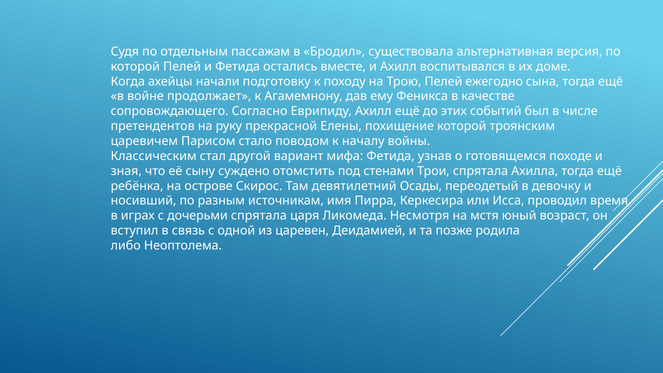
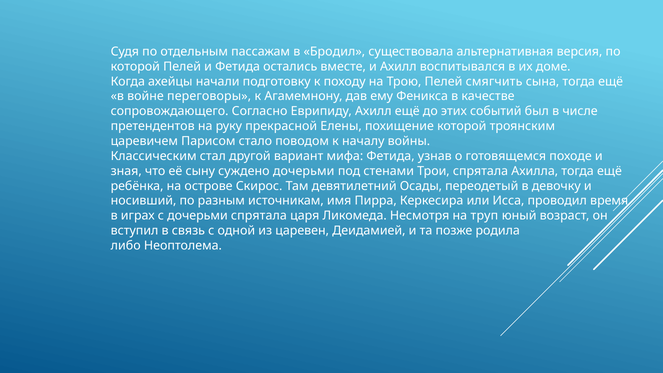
ежегодно: ежегодно -> смягчить (494, 81)
продолжает: продолжает -> переговоры (209, 96)
суждено отомстить: отомстить -> дочерьми (304, 171)
мстя: мстя -> труп (484, 216)
